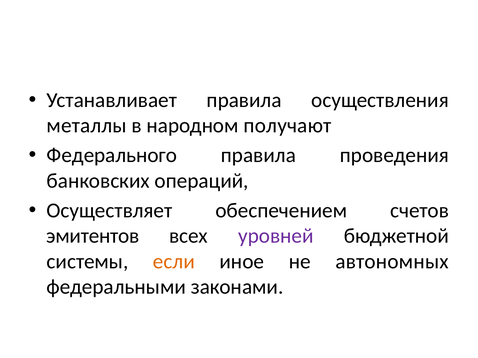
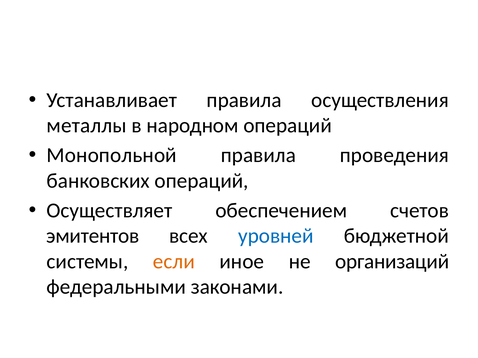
народном получают: получают -> операций (288, 126)
Федерального: Федерального -> Монопольной (112, 156)
уровней colour: purple -> blue (276, 236)
автономных: автономных -> организаций (392, 262)
